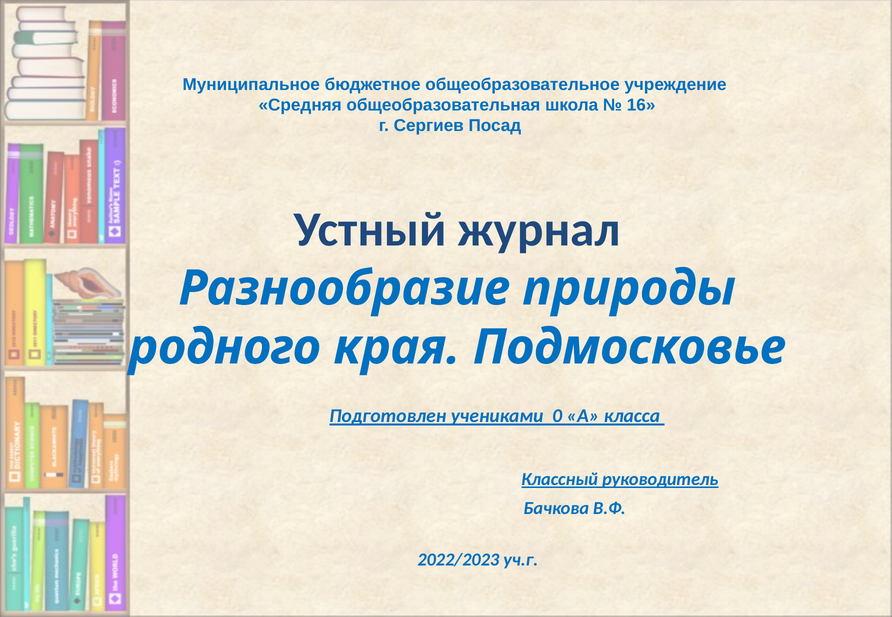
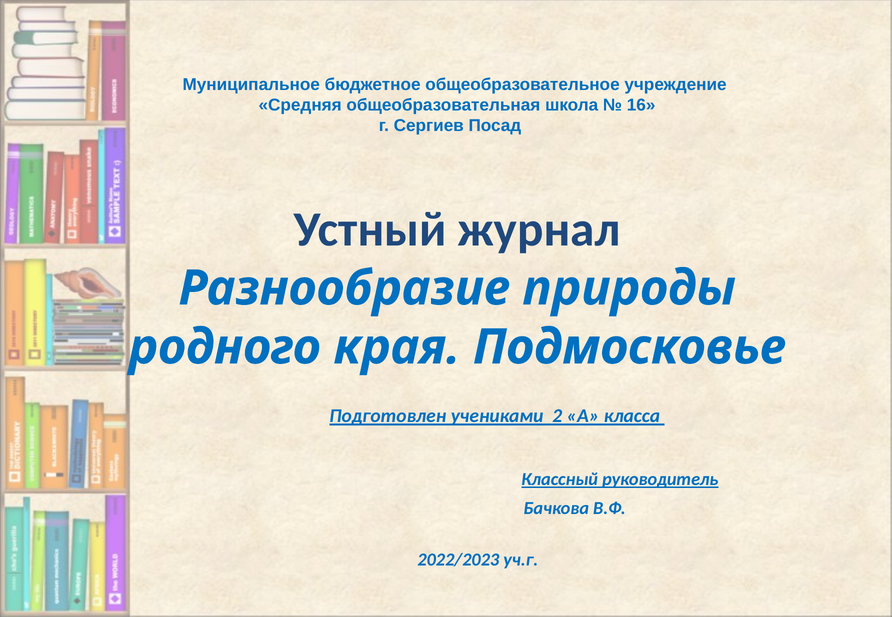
0: 0 -> 2 (557, 416)
